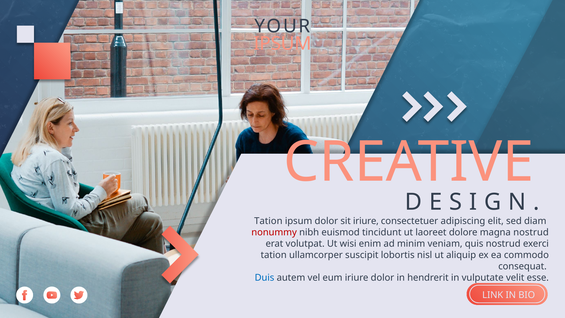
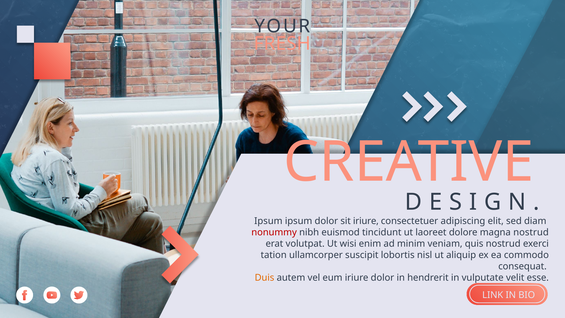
IPSUM: IPSUM -> FRESH (282, 44)
Tation: Tation -> Ipsum (268, 221)
Duis colour: blue -> orange (265, 278)
